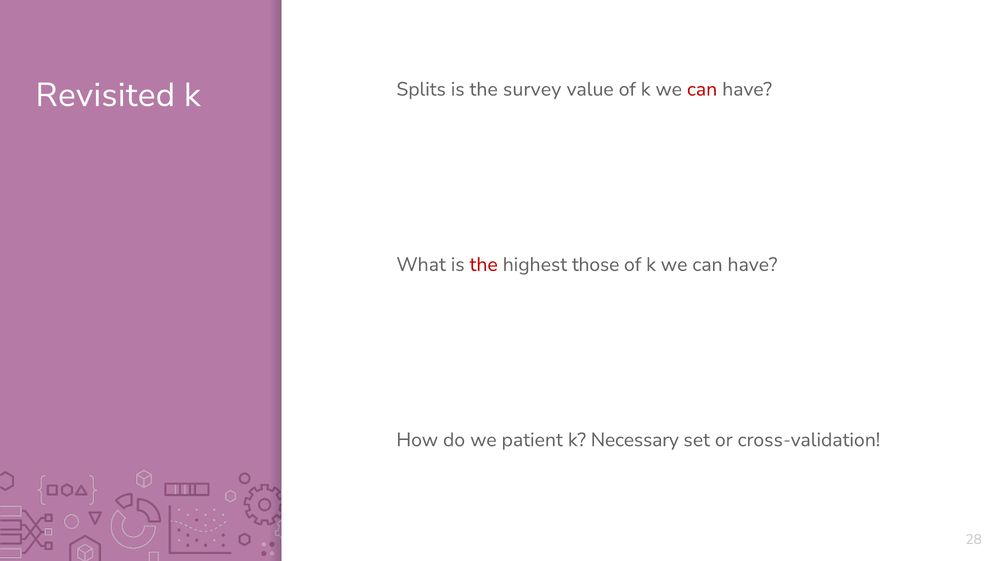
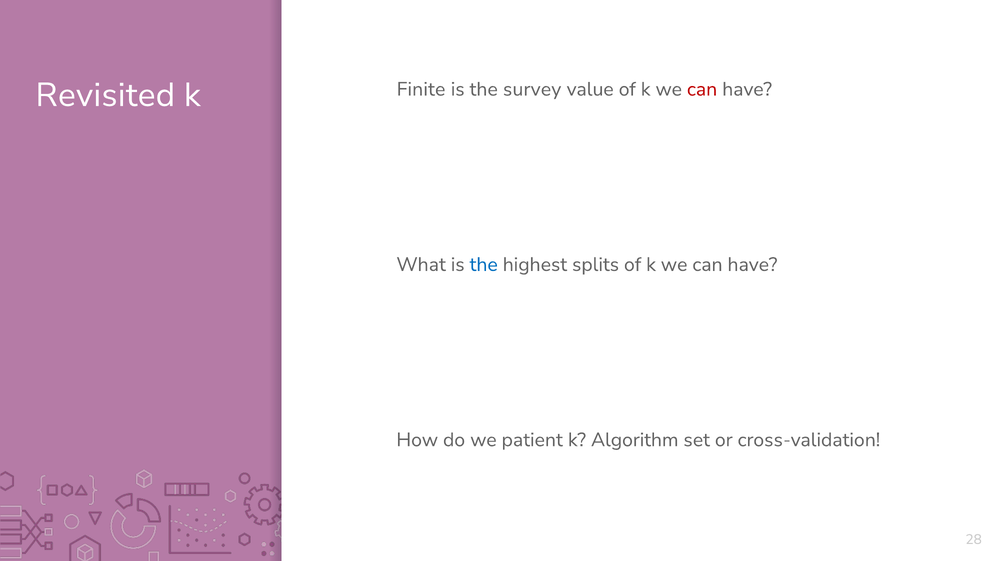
Splits: Splits -> Finite (421, 89)
the colour: red -> blue (484, 264)
those: those -> splits (596, 264)
Necessary: Necessary -> Algorithm (635, 439)
